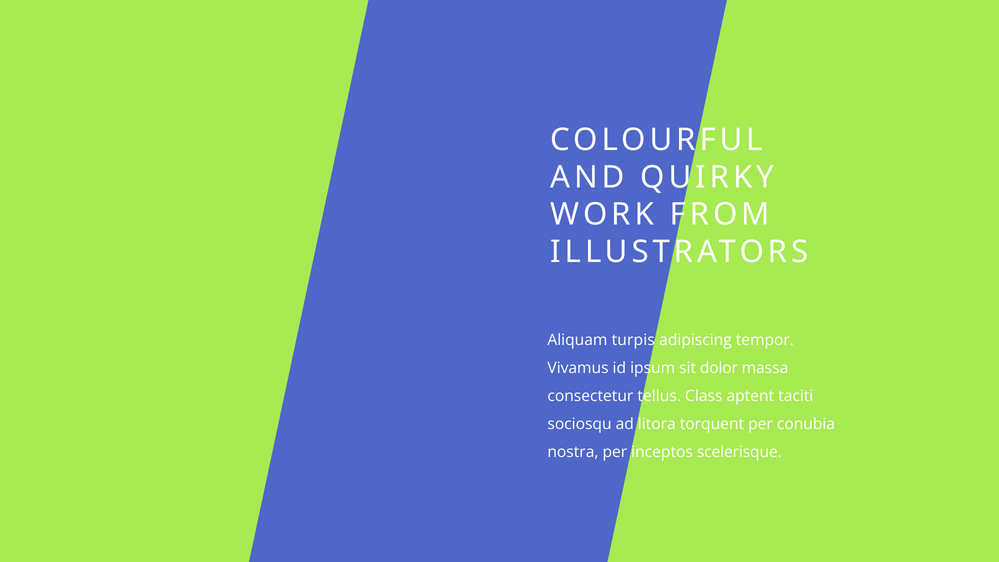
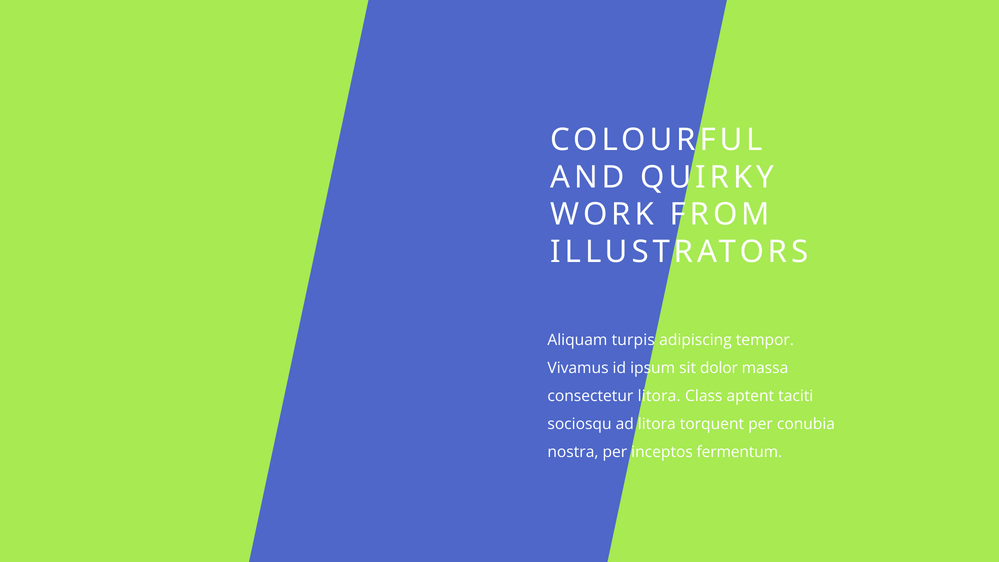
consectetur tellus: tellus -> litora (659, 396)
scelerisque: scelerisque -> fermentum (739, 452)
